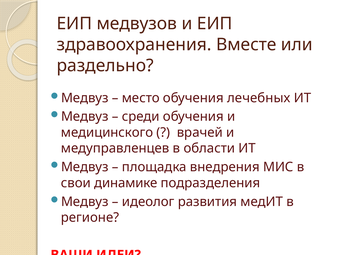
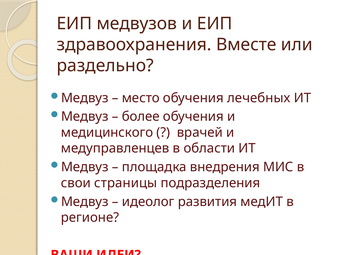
среди: среди -> более (141, 116)
динамике: динамике -> страницы (126, 182)
